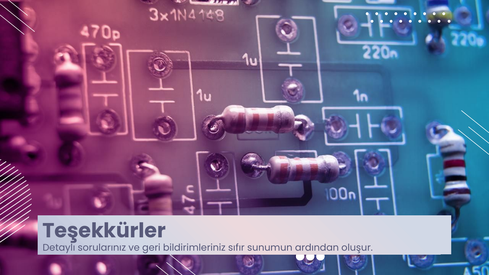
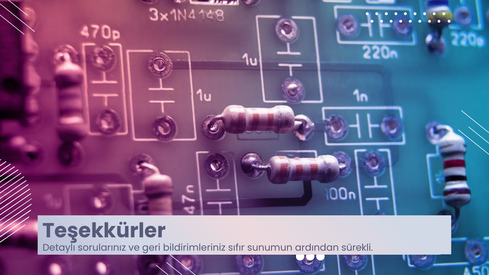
oluşur: oluşur -> sürekli (357, 248)
